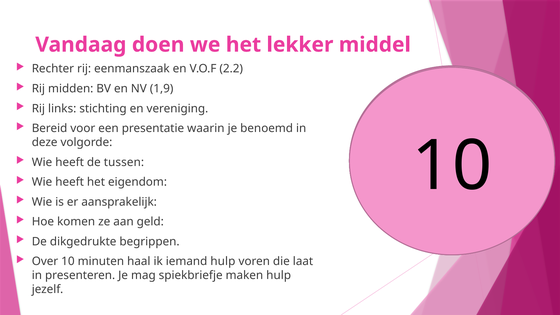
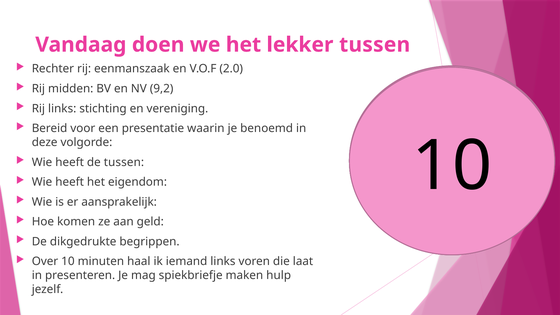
lekker middel: middel -> tussen (375, 45)
2.2: 2.2 -> 2.0 (231, 69)
1,9: 1,9 -> 9,2 (162, 89)
iemand hulp: hulp -> links (223, 261)
